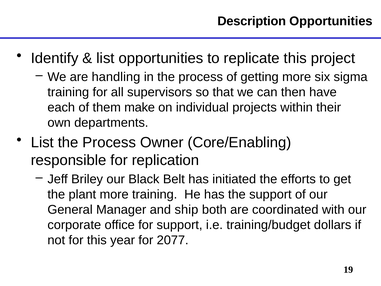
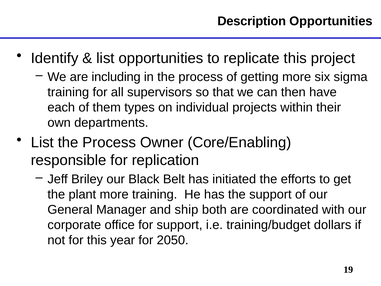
handling: handling -> including (116, 77)
make: make -> types (140, 107)
2077: 2077 -> 2050 (173, 240)
